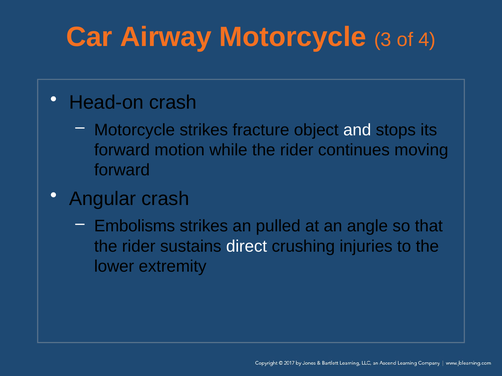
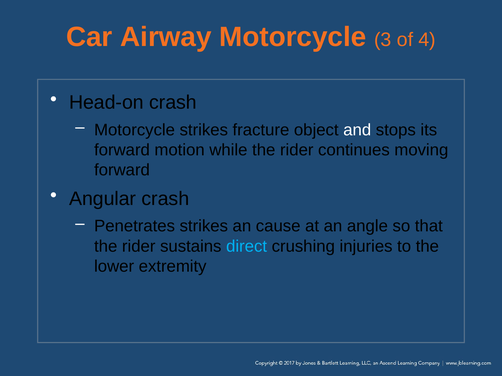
Embolisms: Embolisms -> Penetrates (135, 226)
pulled: pulled -> cause (278, 226)
direct colour: white -> light blue (247, 246)
